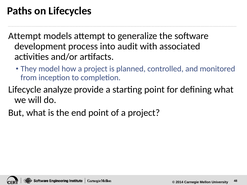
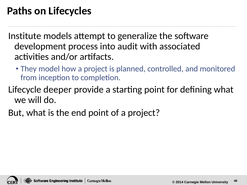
Attempt: Attempt -> Institute (25, 36)
analyze: analyze -> deeper (58, 90)
